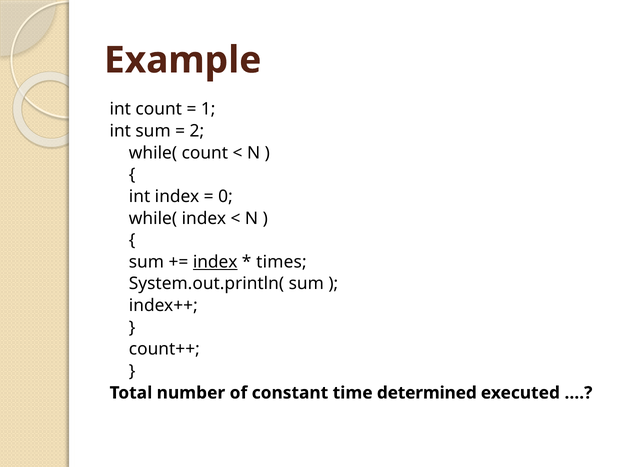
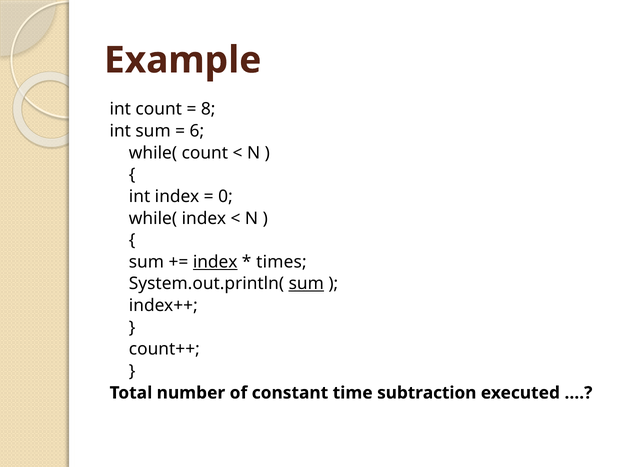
1: 1 -> 8 (208, 109)
2: 2 -> 6 (197, 131)
sum underline: none -> present (306, 284)
determined: determined -> subtraction (427, 393)
